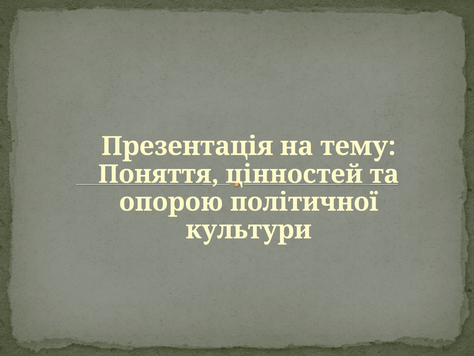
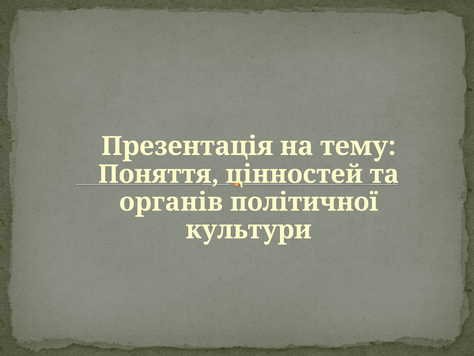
опорою: опорою -> органів (171, 202)
